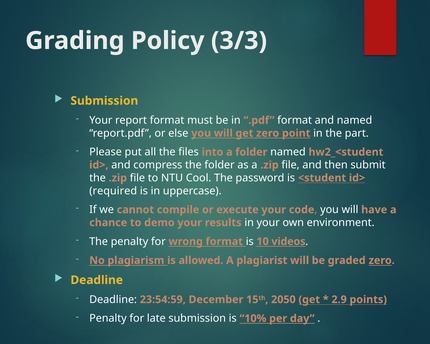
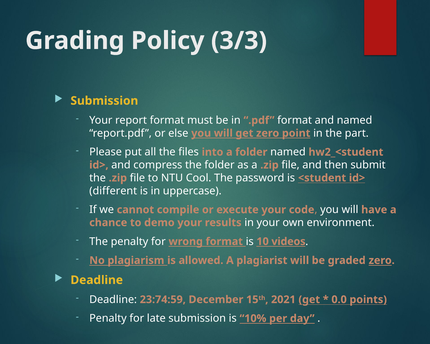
required: required -> different (113, 191)
23:54:59: 23:54:59 -> 23:74:59 (163, 300)
2050: 2050 -> 2021 (283, 300)
2.9: 2.9 -> 0.0 (339, 300)
